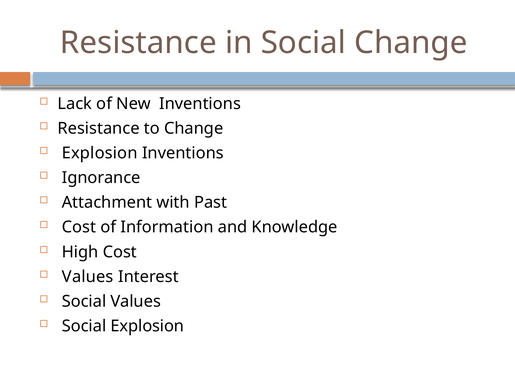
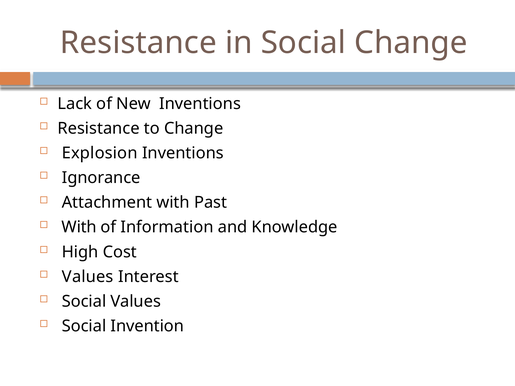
Cost: Cost -> With (79, 227)
Social Explosion: Explosion -> Invention (147, 326)
